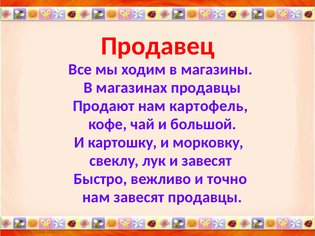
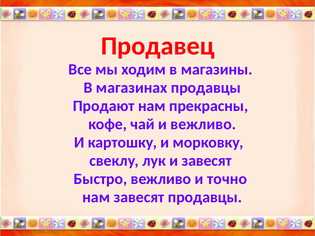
картофель: картофель -> прекрасны (209, 106)
и большой: большой -> вежливо (203, 124)
